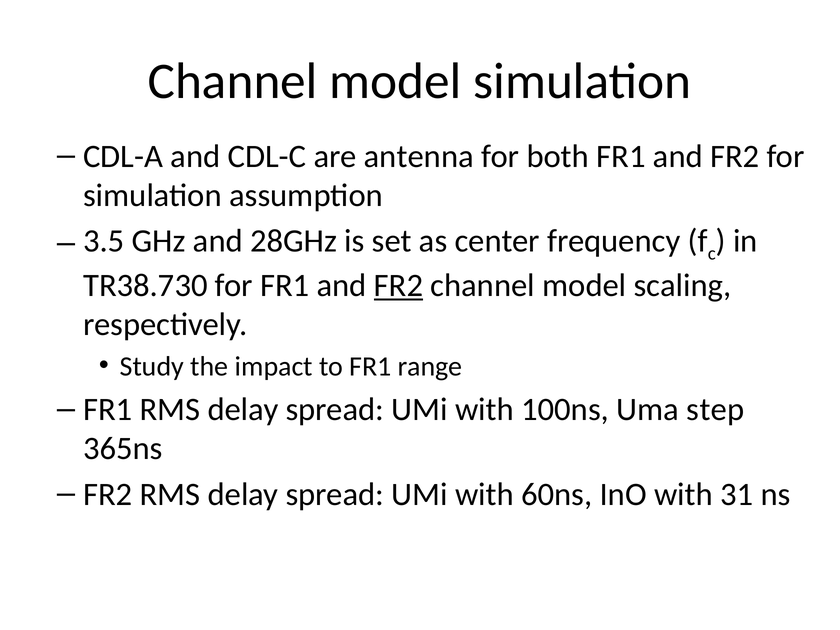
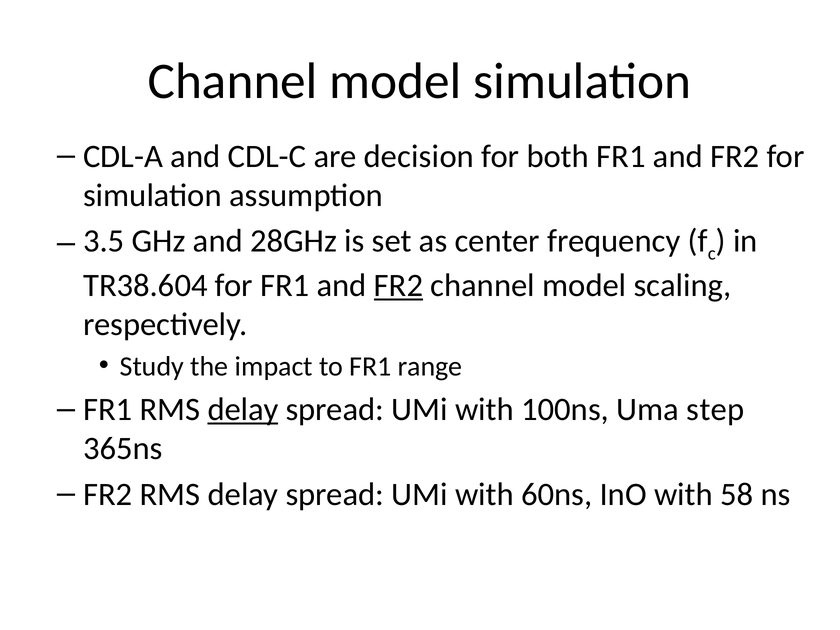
antenna: antenna -> decision (419, 156)
TR38.730: TR38.730 -> TR38.604 (145, 286)
delay underline: none -> present (243, 410)
31: 31 -> 58 (737, 494)
